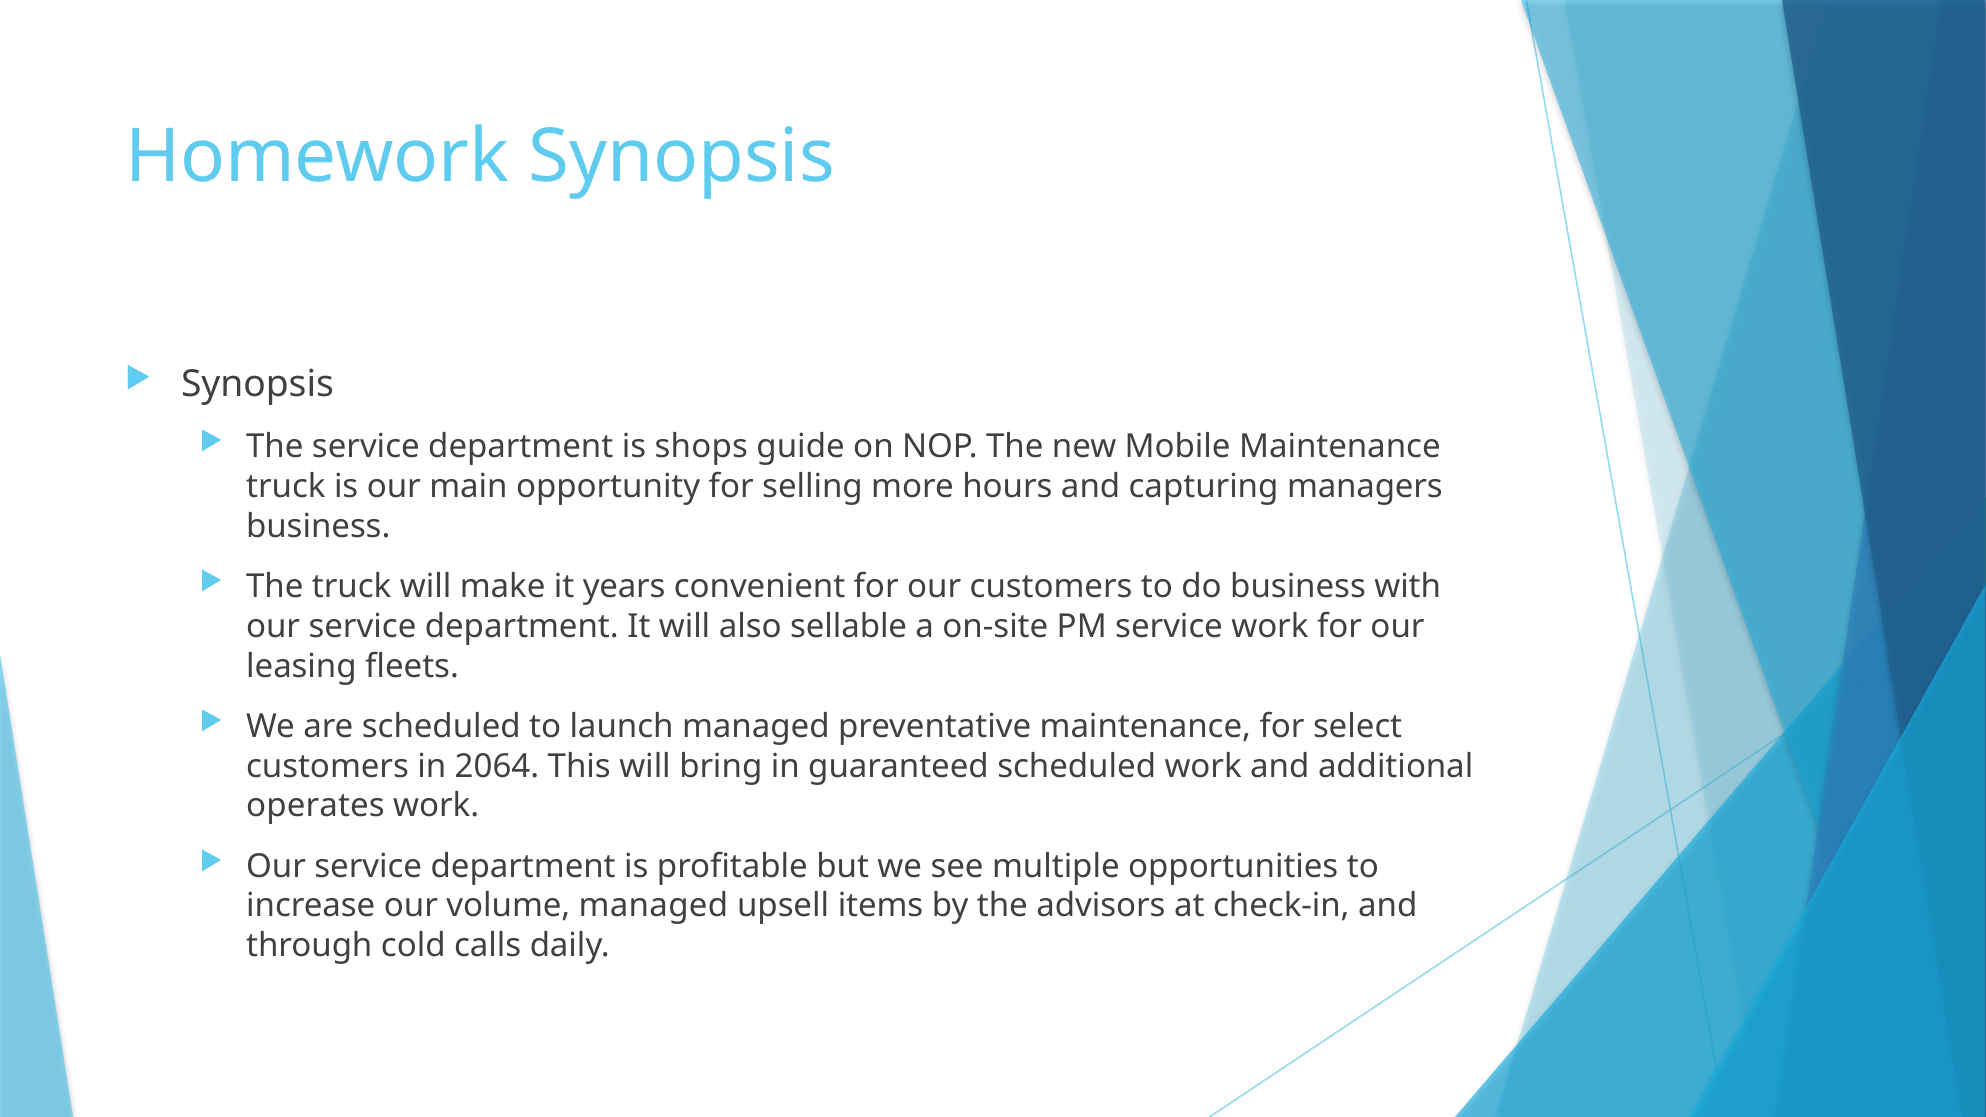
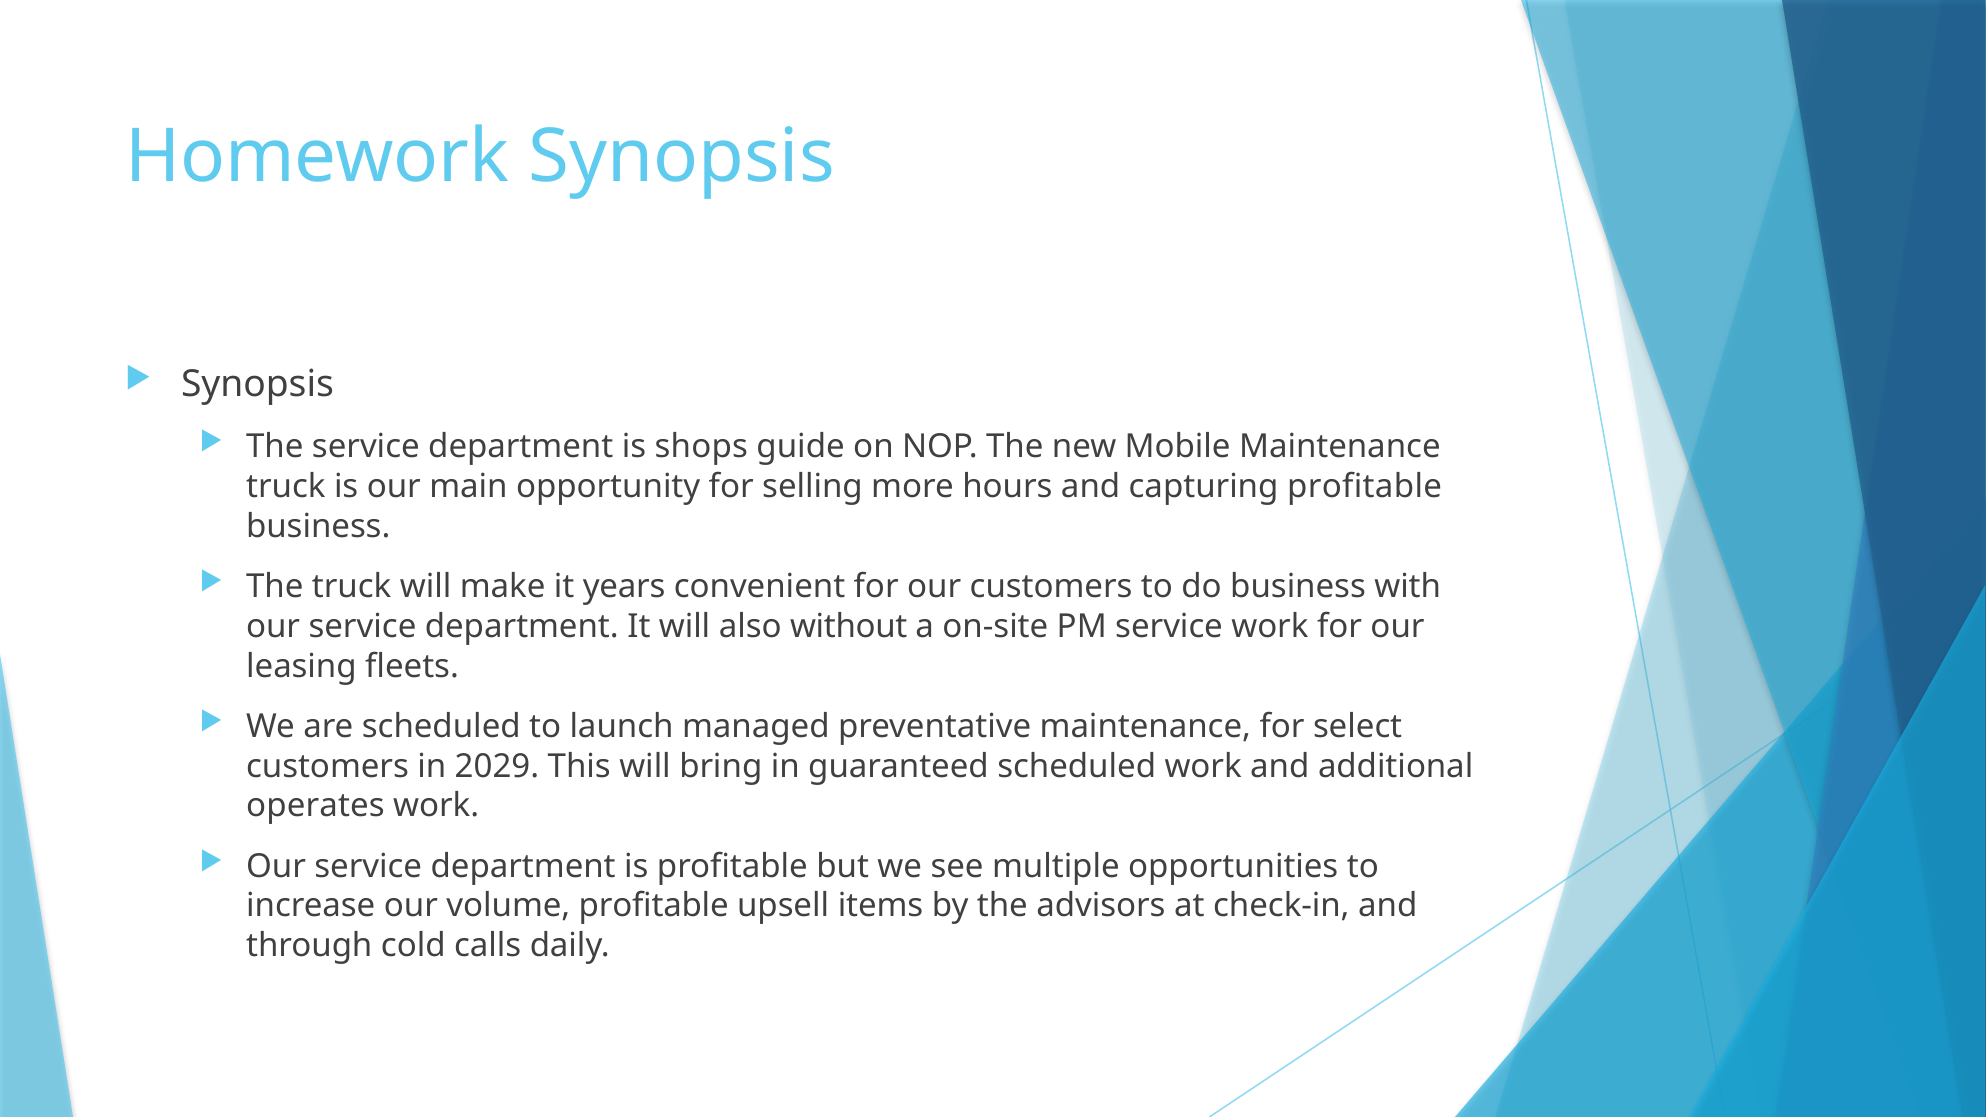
capturing managers: managers -> profitable (1365, 487)
sellable: sellable -> without (849, 626)
2064: 2064 -> 2029 (497, 766)
volume managed: managed -> profitable (654, 906)
